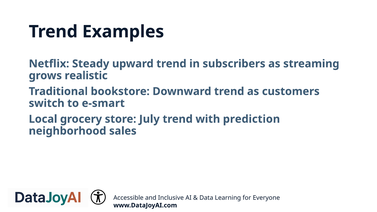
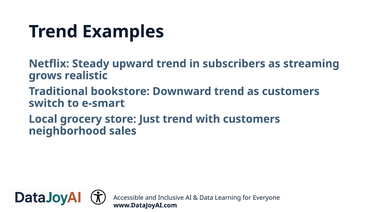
July: July -> Just (149, 119)
with prediction: prediction -> customers (252, 119)
